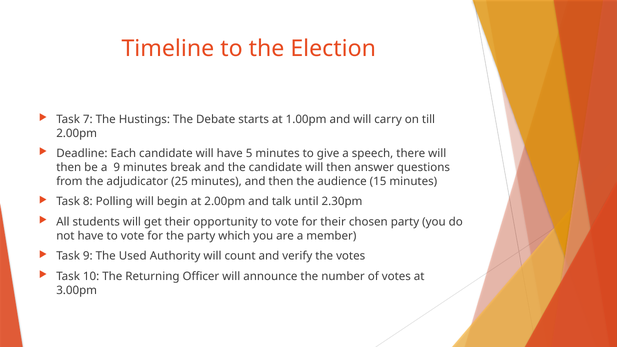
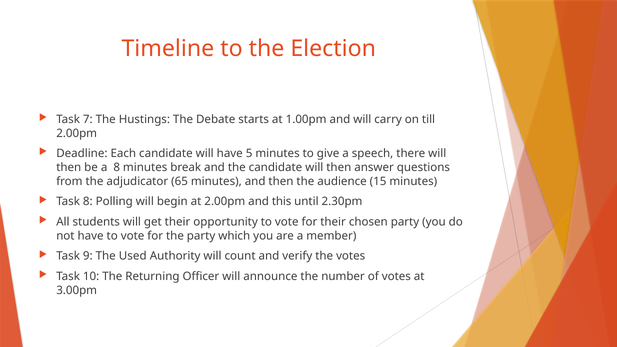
a 9: 9 -> 8 (117, 167)
25: 25 -> 65 (180, 181)
talk: talk -> this (282, 202)
